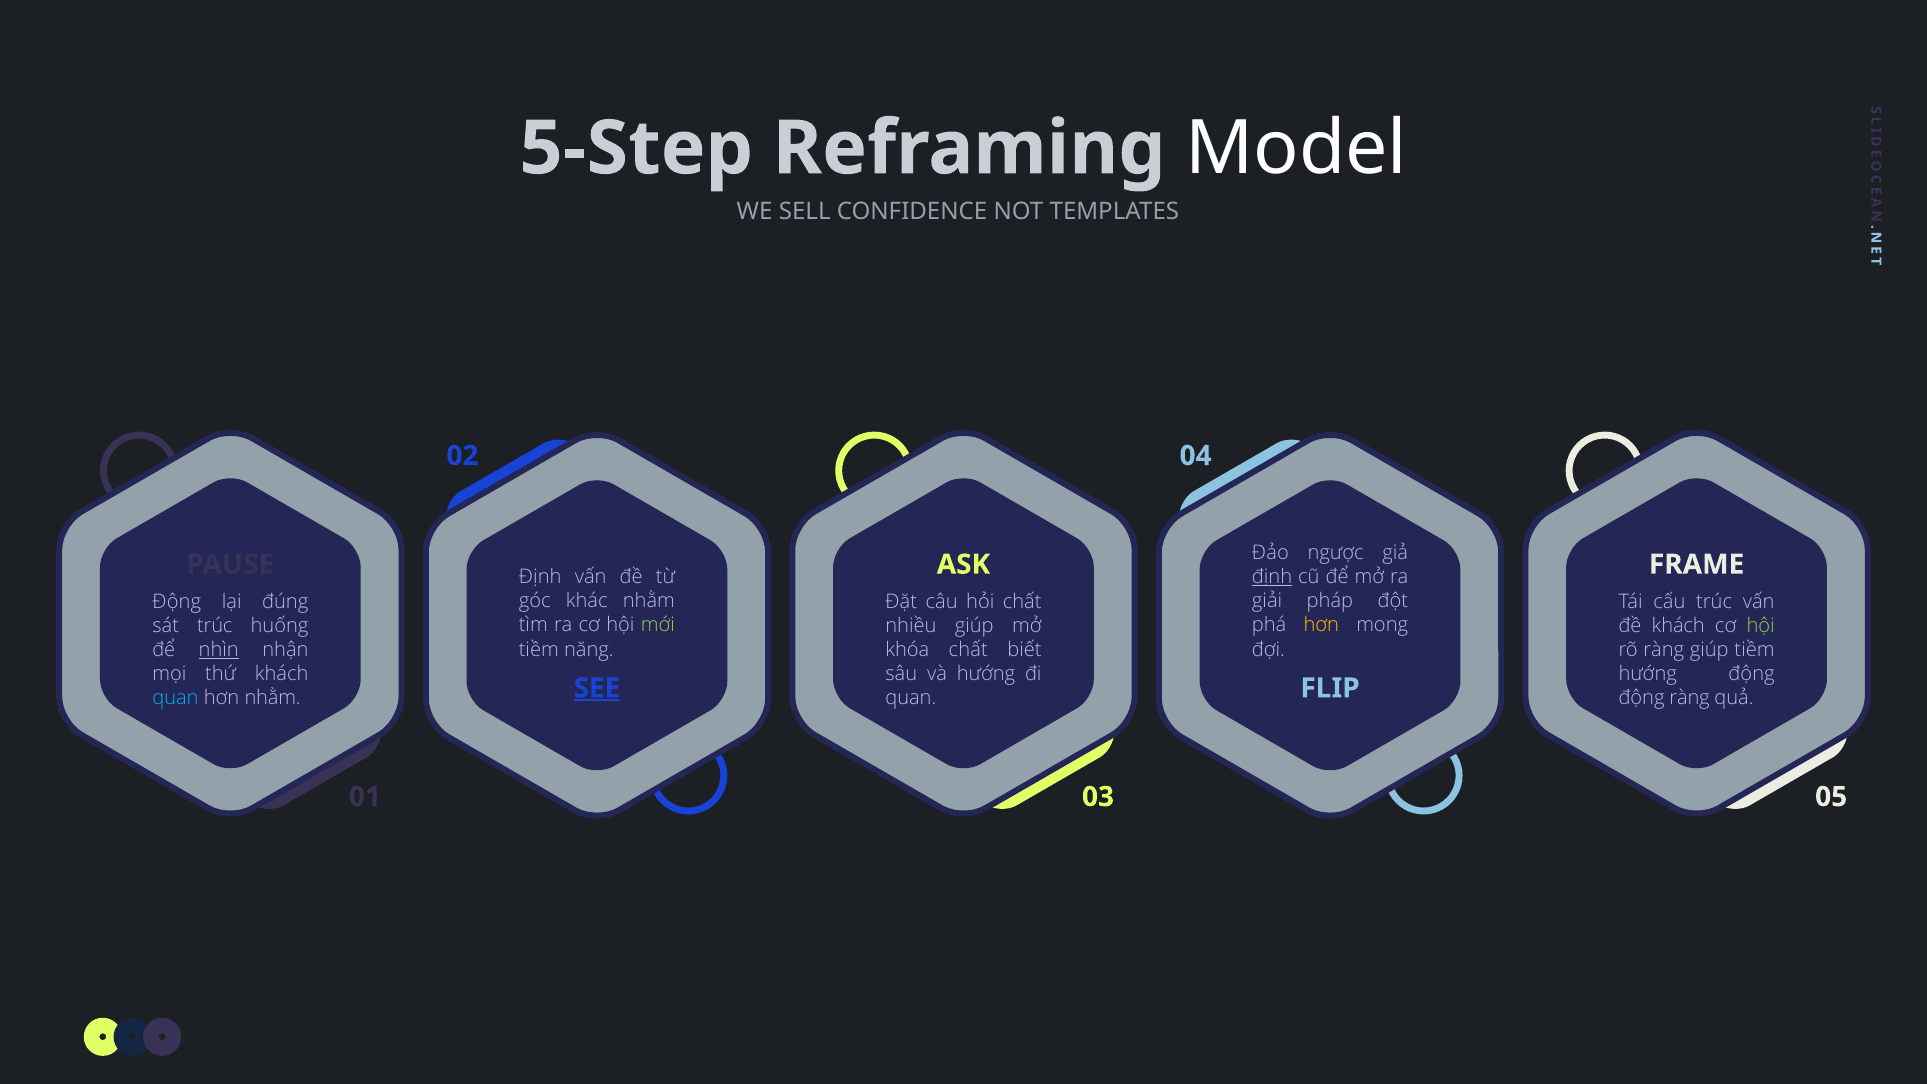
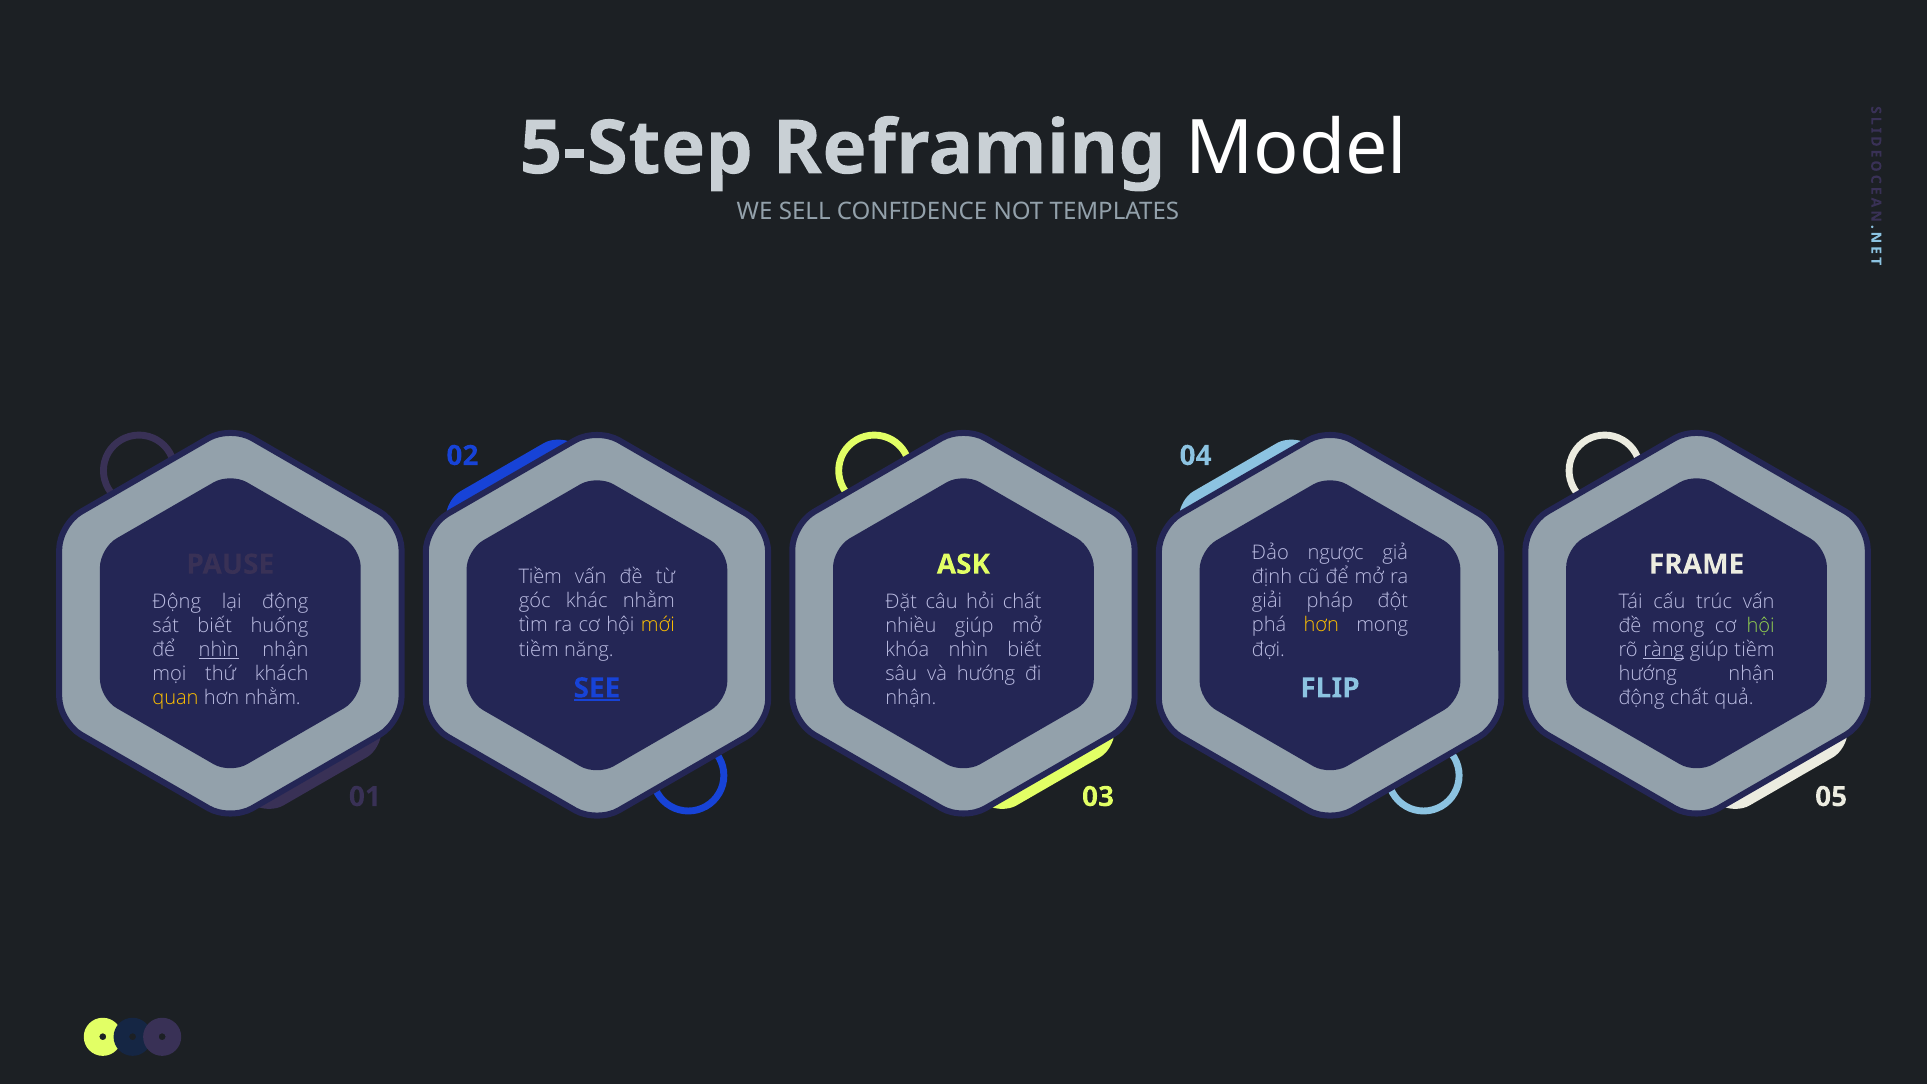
Định: Định -> Tiềm (540, 577)
định underline: present -> none (1272, 577)
lại đúng: đúng -> động (285, 602)
mới colour: light green -> yellow (658, 625)
sát trúc: trúc -> biết (215, 626)
đề khách: khách -> mong (1678, 626)
khóa chất: chất -> nhìn (968, 650)
ràng underline: none -> present (1664, 650)
hướng động: động -> nhận (1752, 674)
quan colour: light blue -> yellow (175, 698)
quan: quan -> nhận (911, 698)
động ràng: ràng -> chất (1689, 698)
